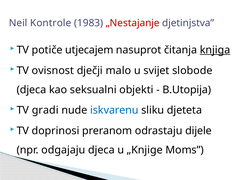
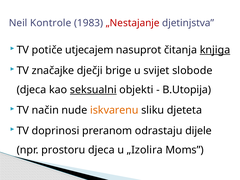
ovisnost: ovisnost -> značajke (53, 70)
malo: malo -> brige (119, 70)
seksualni underline: none -> present (93, 90)
gradi: gradi -> način (45, 110)
iskvarenu colour: blue -> orange (114, 110)
odgajaju: odgajaju -> prostoru (63, 150)
„Knjige: „Knjige -> „Izolira (145, 150)
